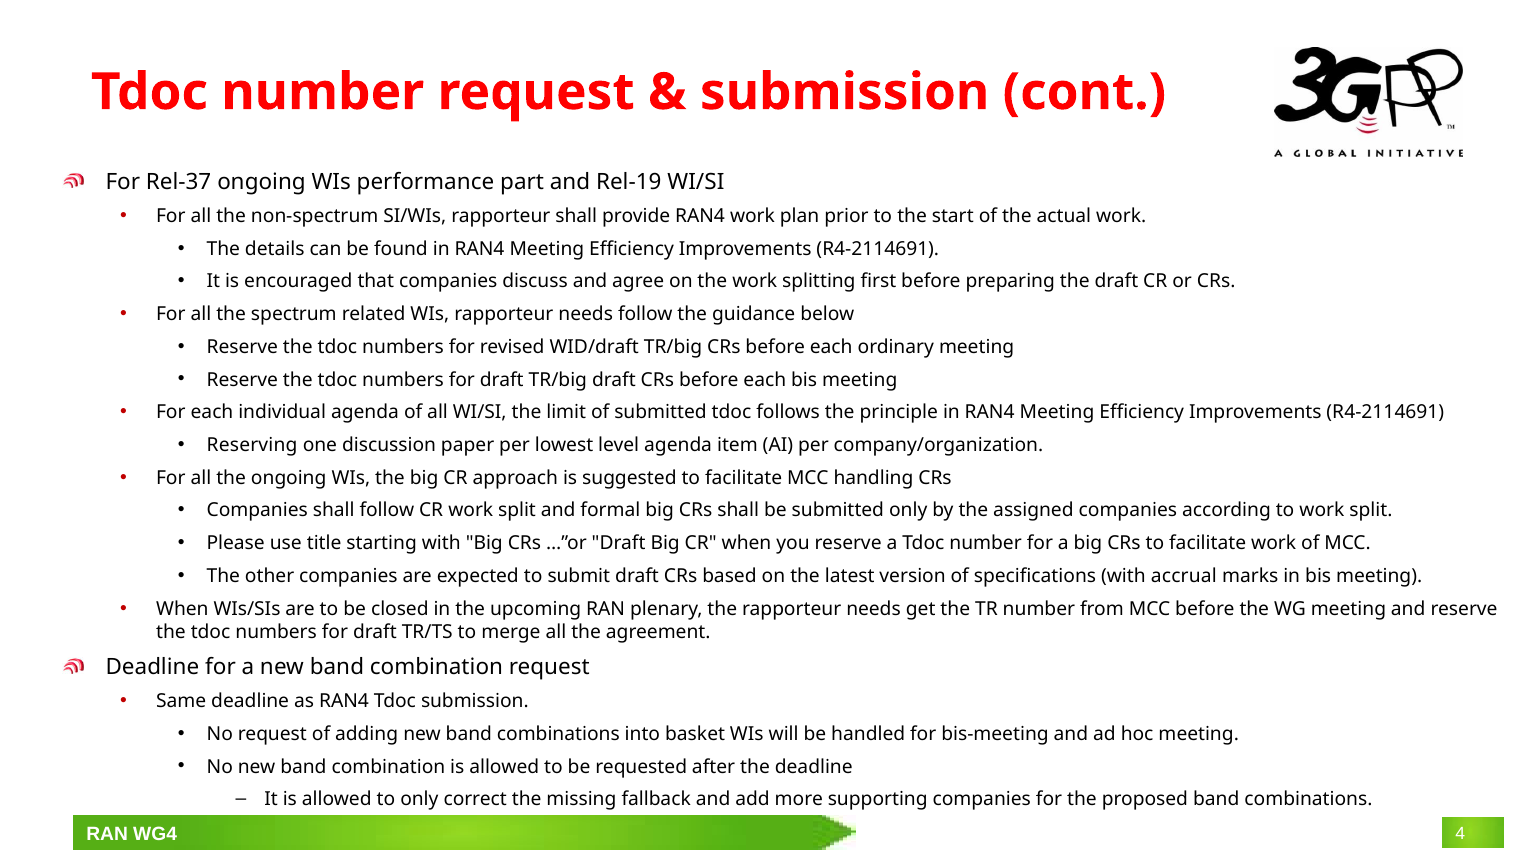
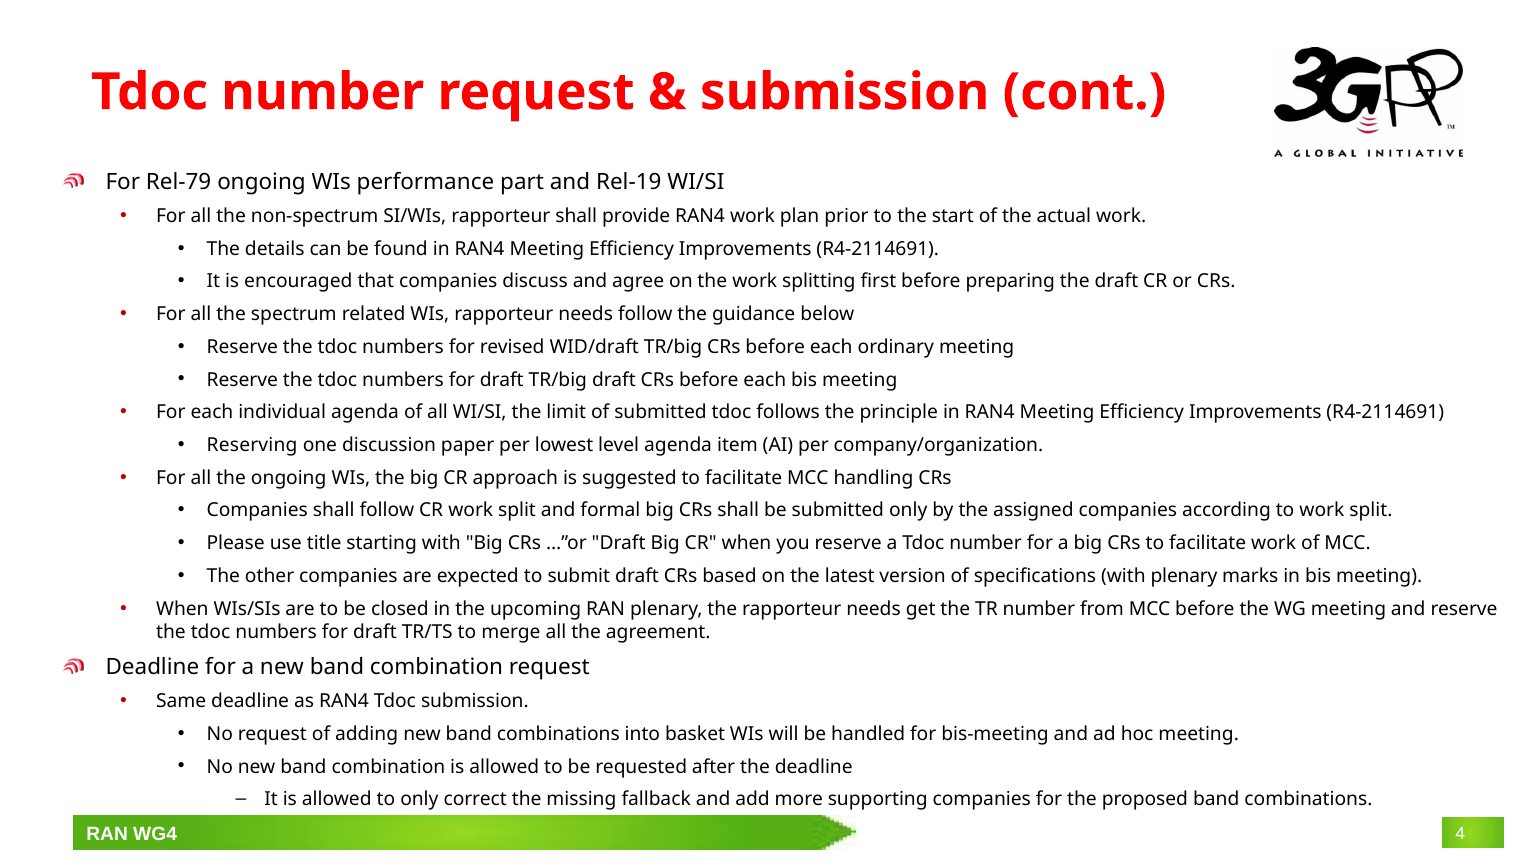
Rel-37: Rel-37 -> Rel-79 (179, 182)
with accrual: accrual -> plenary (1184, 576)
